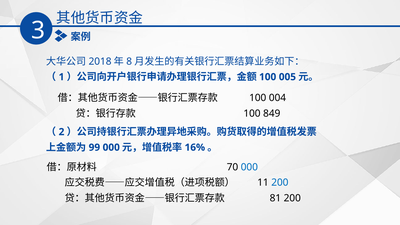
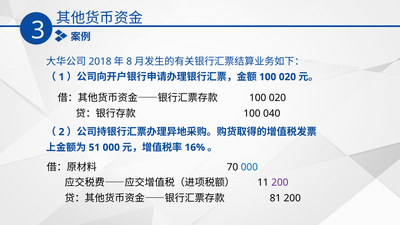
100 005: 005 -> 020 (287, 77)
004: 004 -> 020 (277, 98)
849: 849 -> 040 (272, 114)
99: 99 -> 51 (94, 147)
200 colour: blue -> purple (280, 183)
